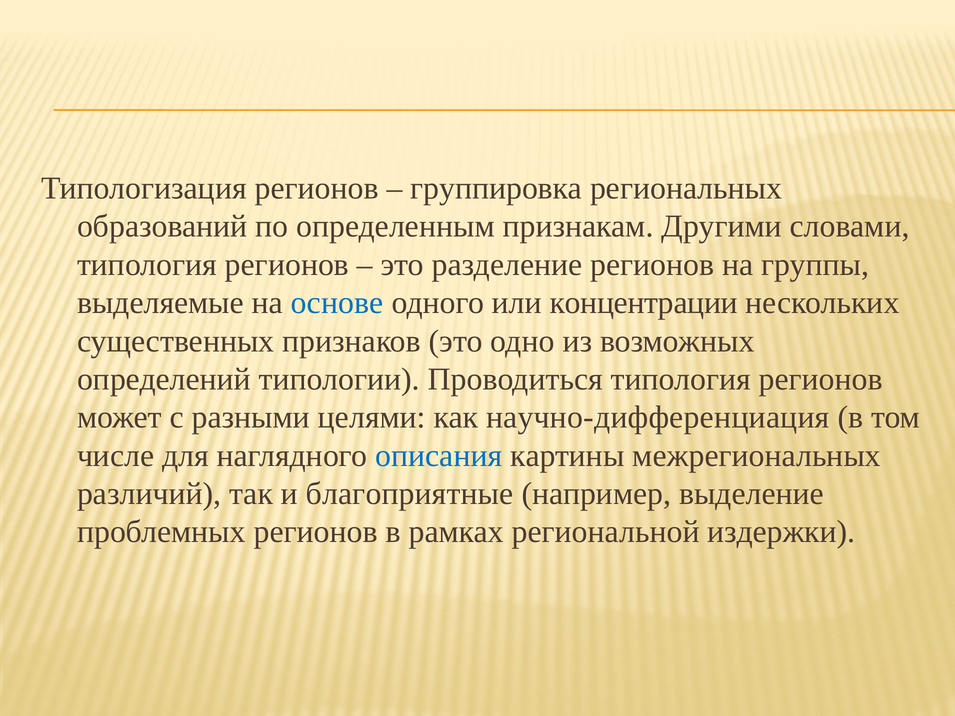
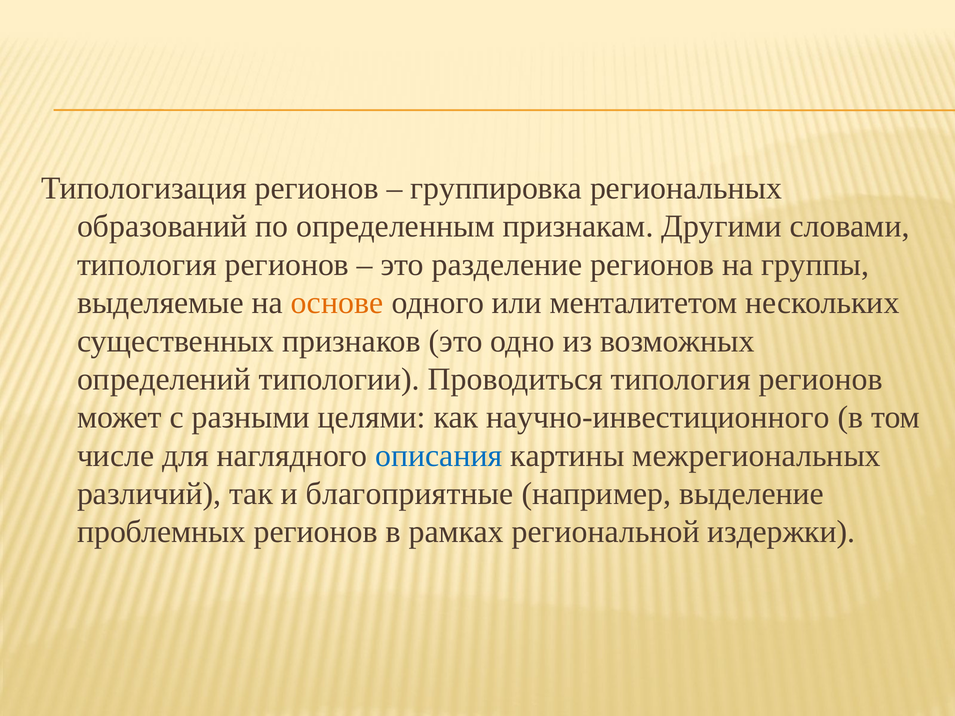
основе colour: blue -> orange (337, 303)
концентрации: концентрации -> менталитетом (644, 303)
научно-дифференциация: научно-дифференциация -> научно-инвестиционного (658, 418)
